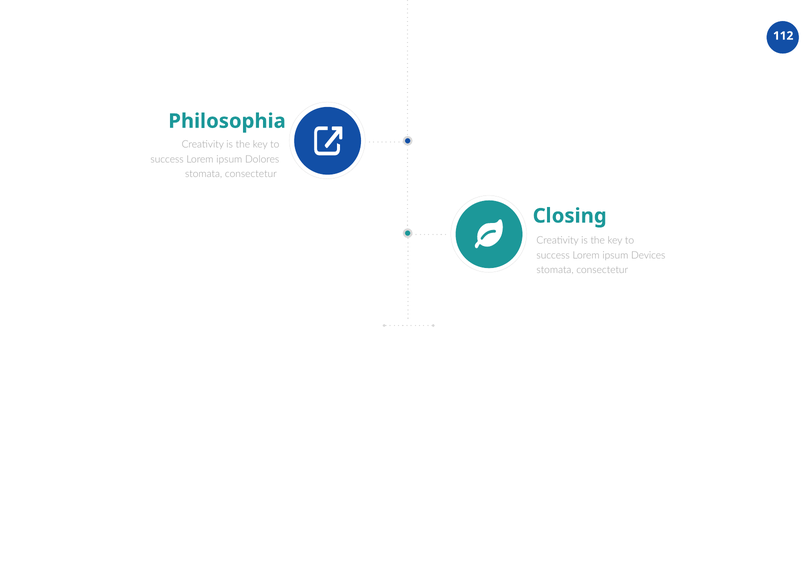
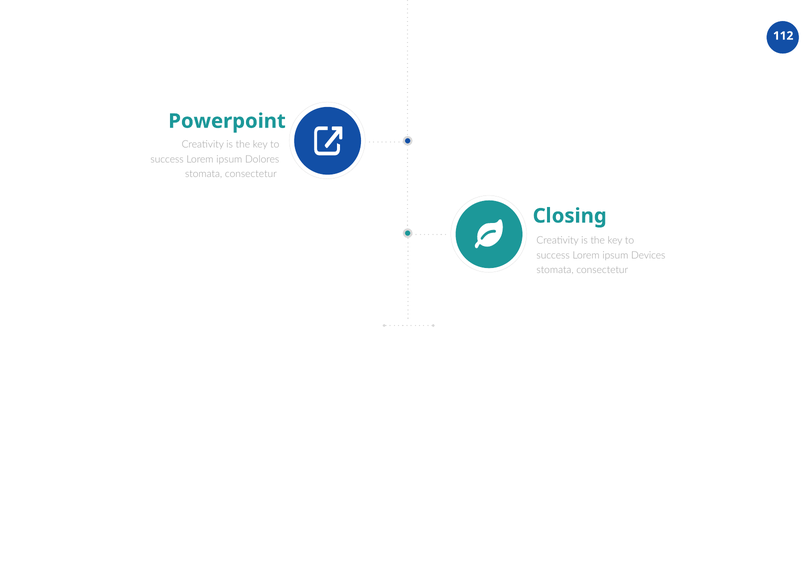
Philosophia: Philosophia -> Powerpoint (227, 121)
